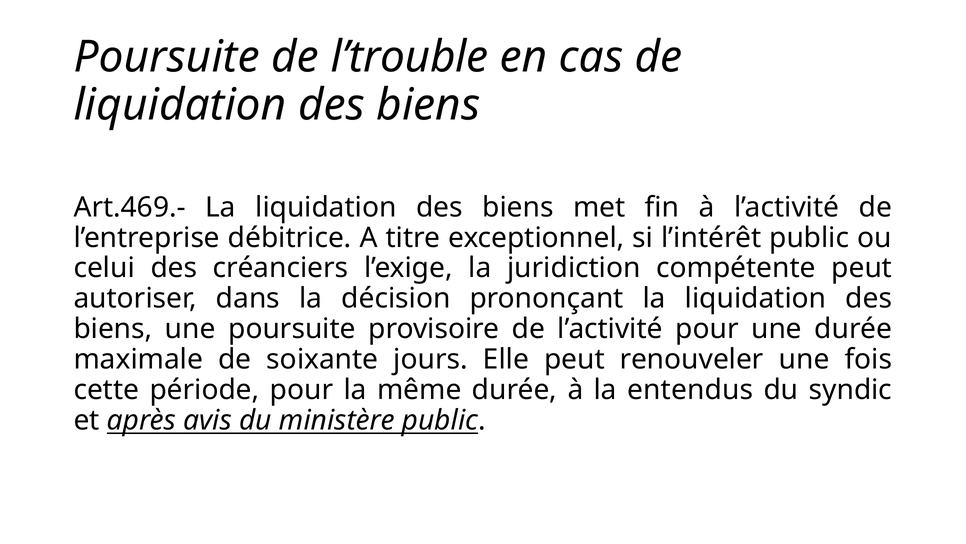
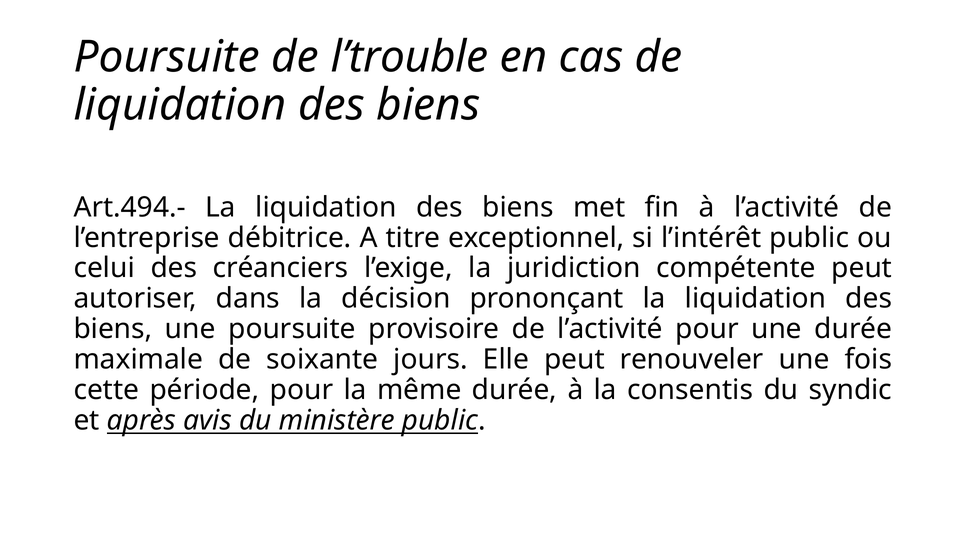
Art.469.‐: Art.469.‐ -> Art.494.‐ (130, 207)
entendus: entendus -> consentis (690, 389)
